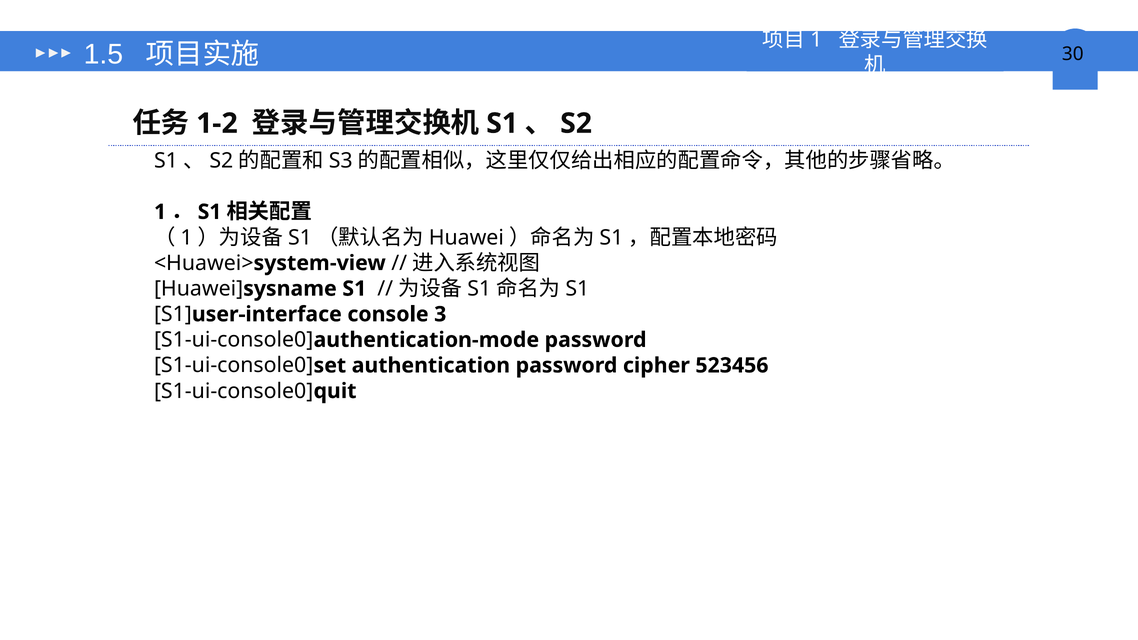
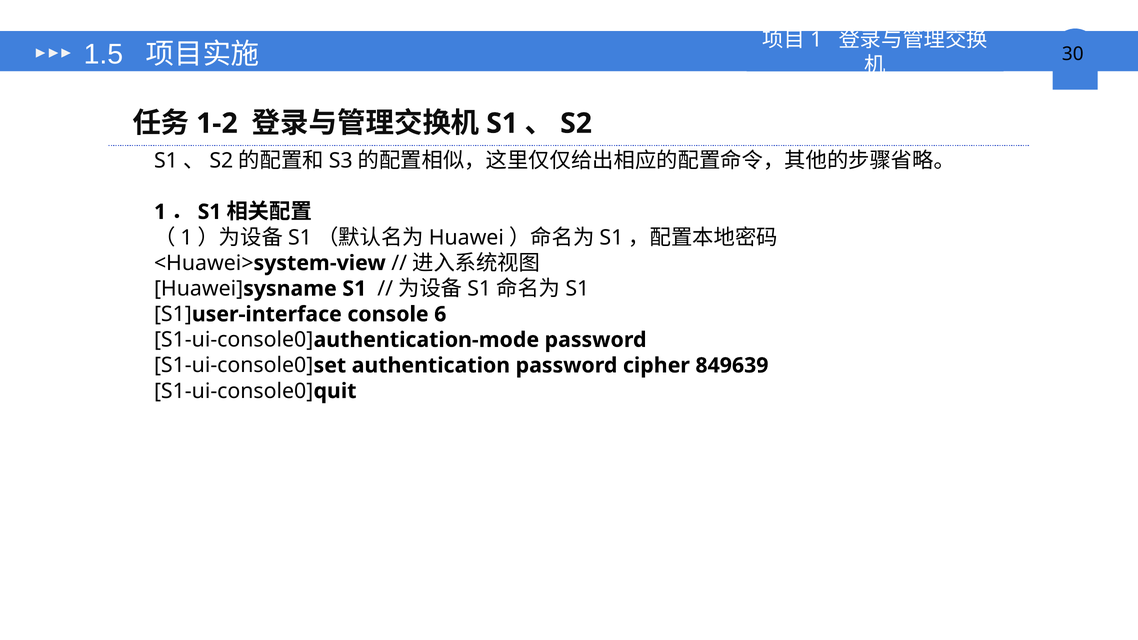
3: 3 -> 6 (440, 314)
523456: 523456 -> 849639 (732, 365)
